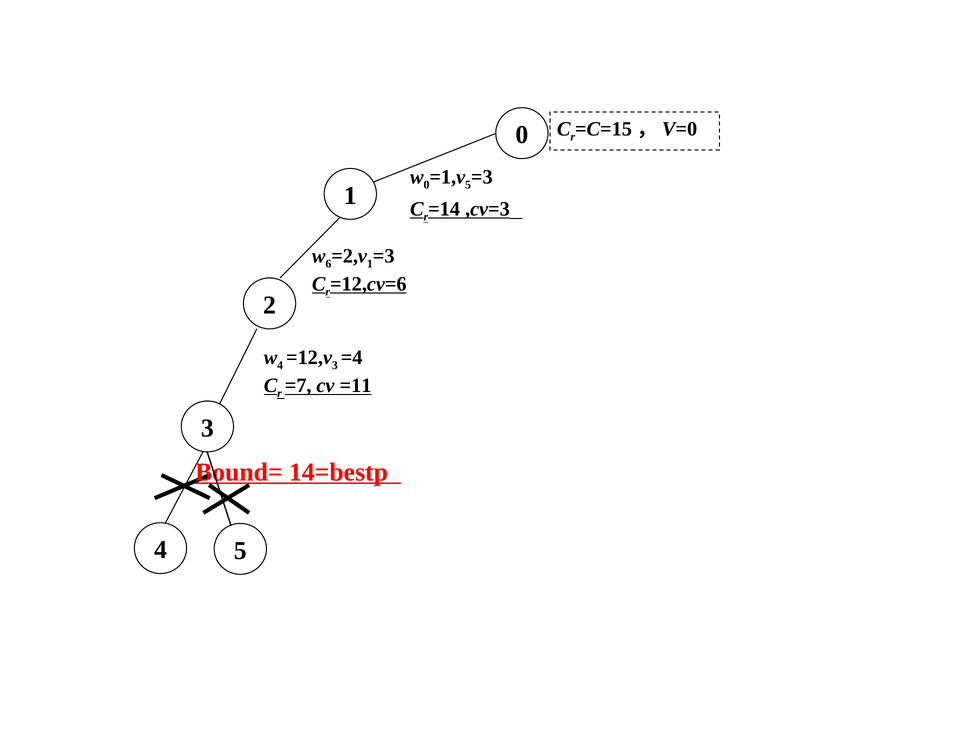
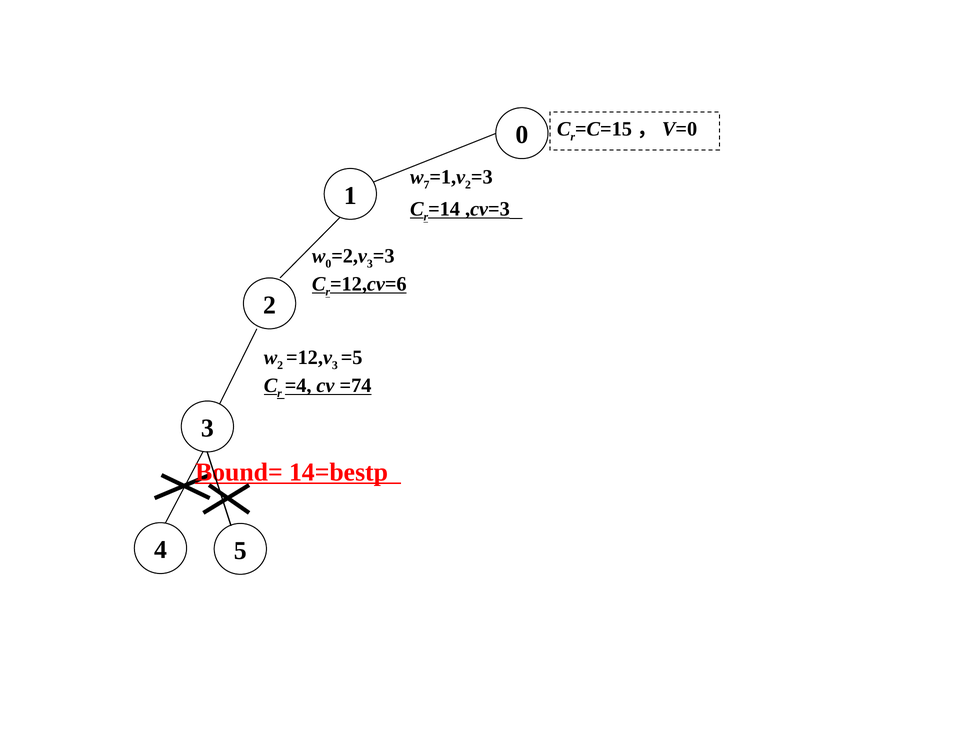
0: 0 -> 7 (427, 185)
5: 5 -> 2 (468, 185)
6: 6 -> 0 (328, 264)
1: 1 -> 3 (370, 264)
4: 4 -> 2 (280, 365)
=4: =4 -> =5 (352, 357)
=7: =7 -> =4 (298, 385)
=11: =11 -> =74 (356, 385)
